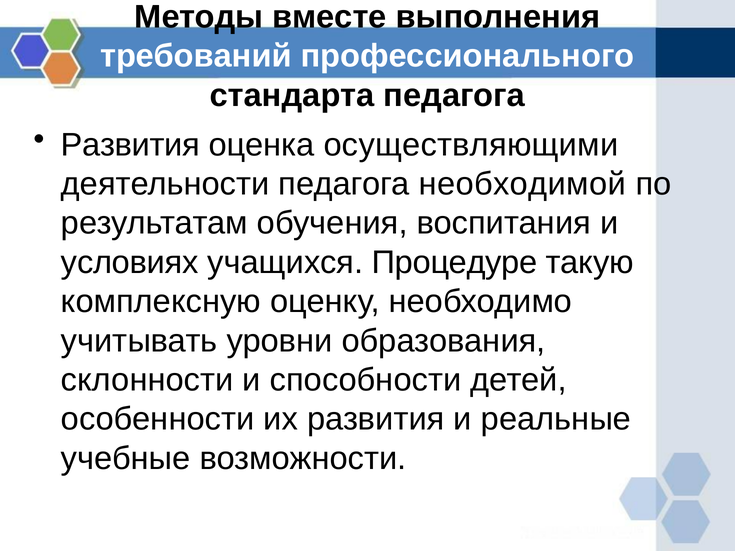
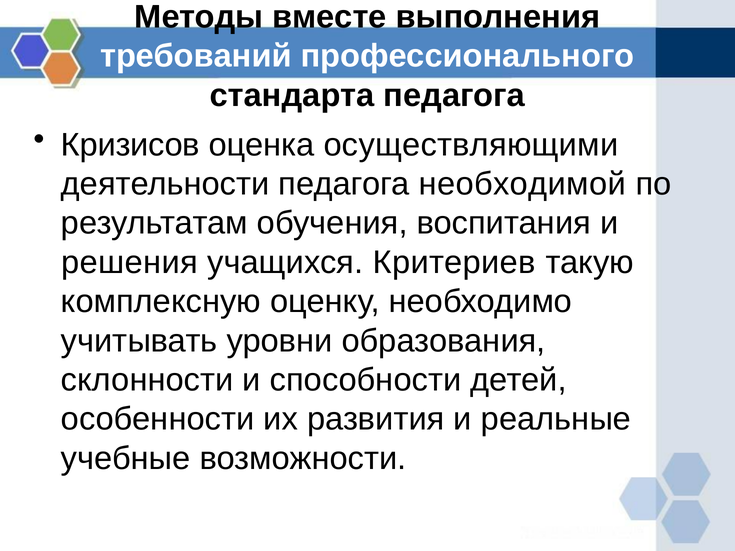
Развития: Развития -> Кризисов (130, 145)
условиях: условиях -> решения (129, 263)
Процедуре: Процедуре -> Критериев (454, 263)
